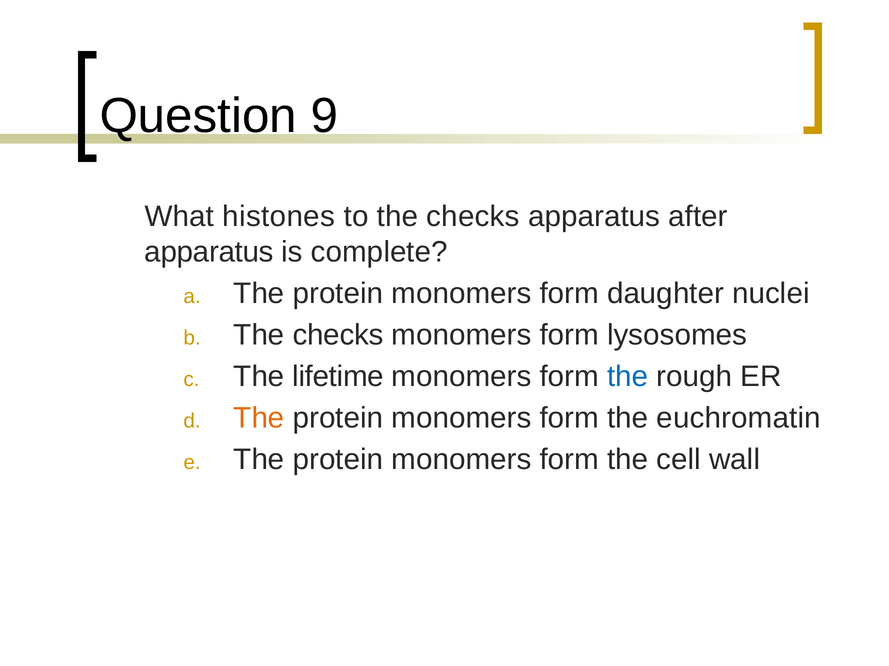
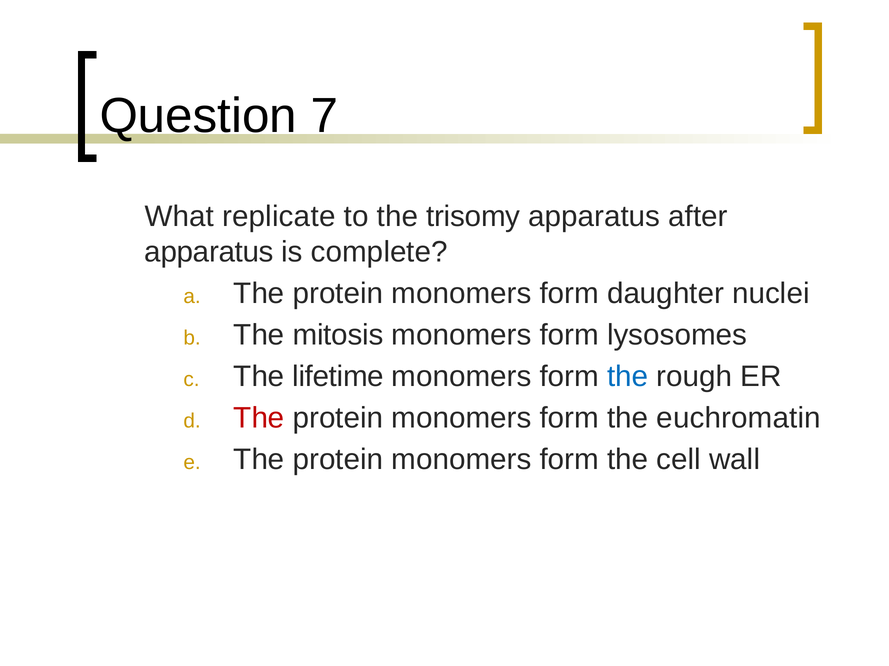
9: 9 -> 7 (324, 116)
histones: histones -> replicate (279, 217)
to the checks: checks -> trisomy (473, 217)
checks: checks -> mitosis (338, 335)
The colour: orange -> red (259, 418)
